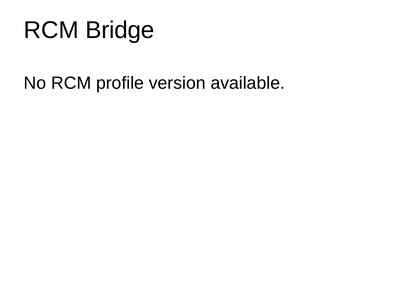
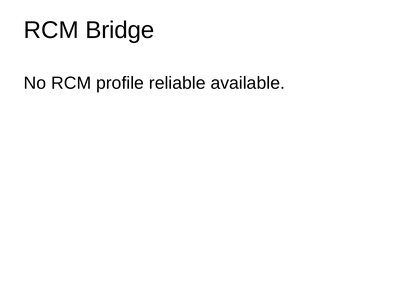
version: version -> reliable (177, 83)
